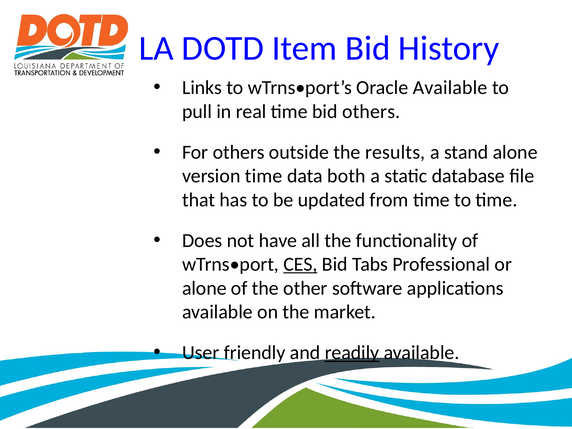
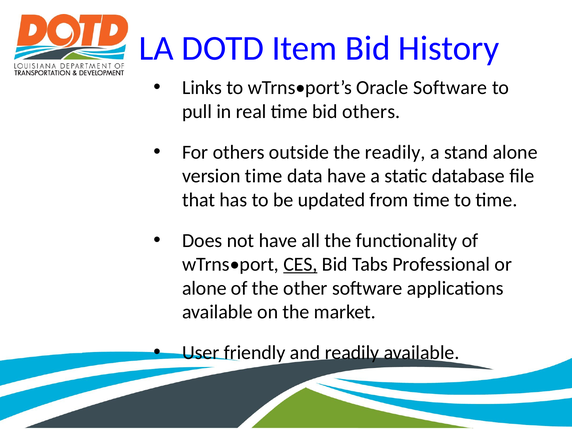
Oracle Available: Available -> Software (450, 88)
the results: results -> readily (395, 152)
data both: both -> have (347, 176)
readily underline: present -> none (352, 353)
